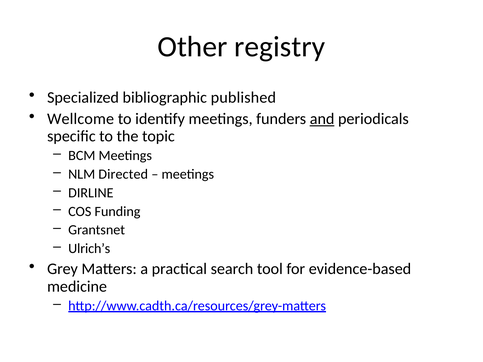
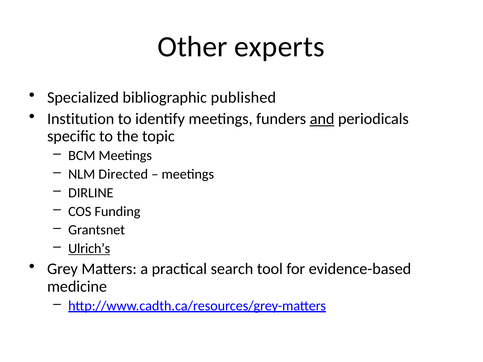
registry: registry -> experts (279, 47)
Wellcome: Wellcome -> Institution (81, 119)
Ulrich’s underline: none -> present (89, 249)
